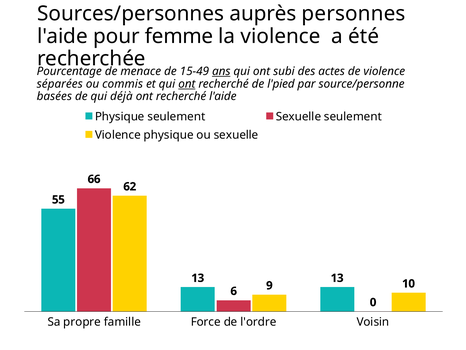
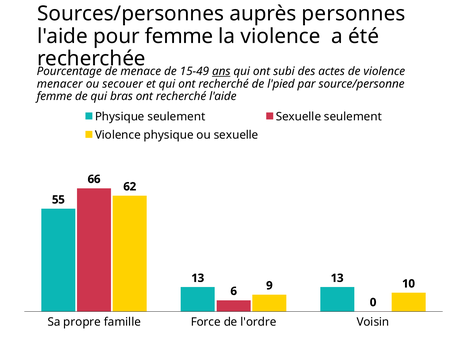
séparées: séparées -> menacer (60, 84)
commis: commis -> secouer (123, 84)
ont underline: present -> none (187, 84)
basées: basées -> femme (54, 96)
déjà: déjà -> bras (121, 96)
